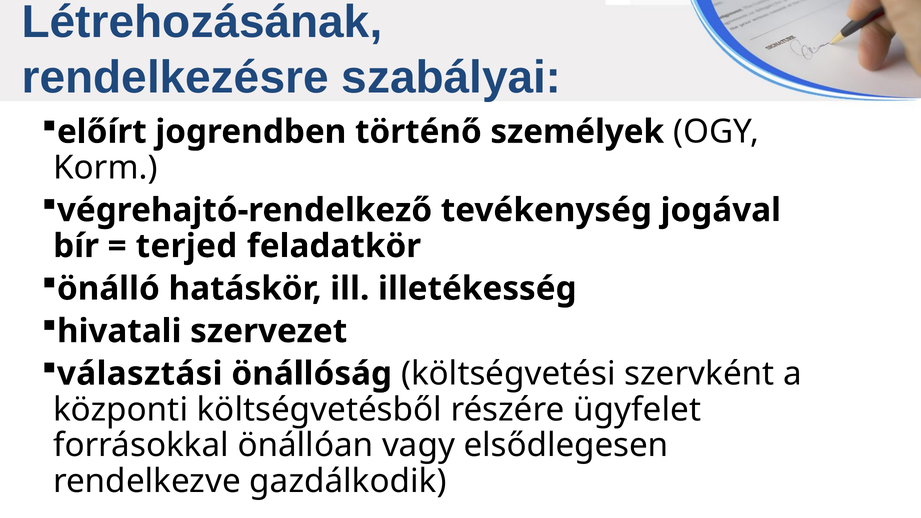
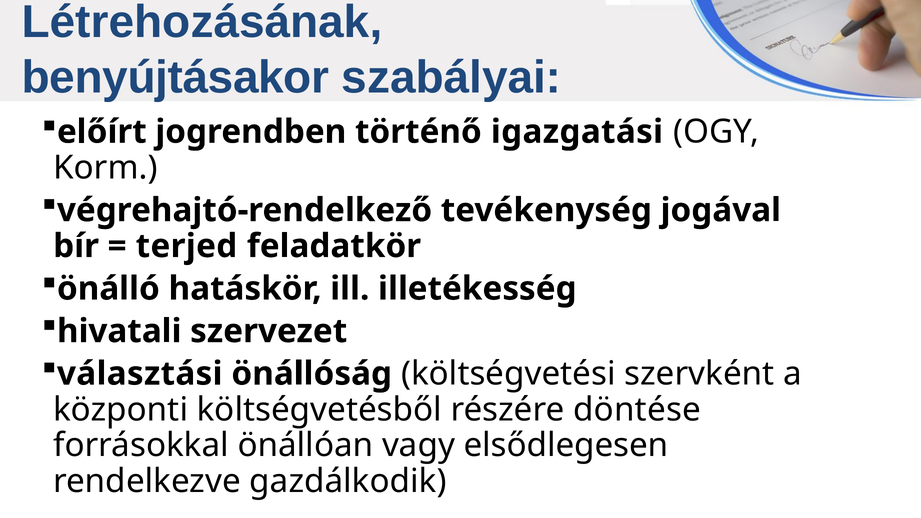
rendelkezésre: rendelkezésre -> benyújtásakor (175, 78)
személyek: személyek -> igazgatási (577, 132)
ügyfelet: ügyfelet -> döntése (637, 410)
